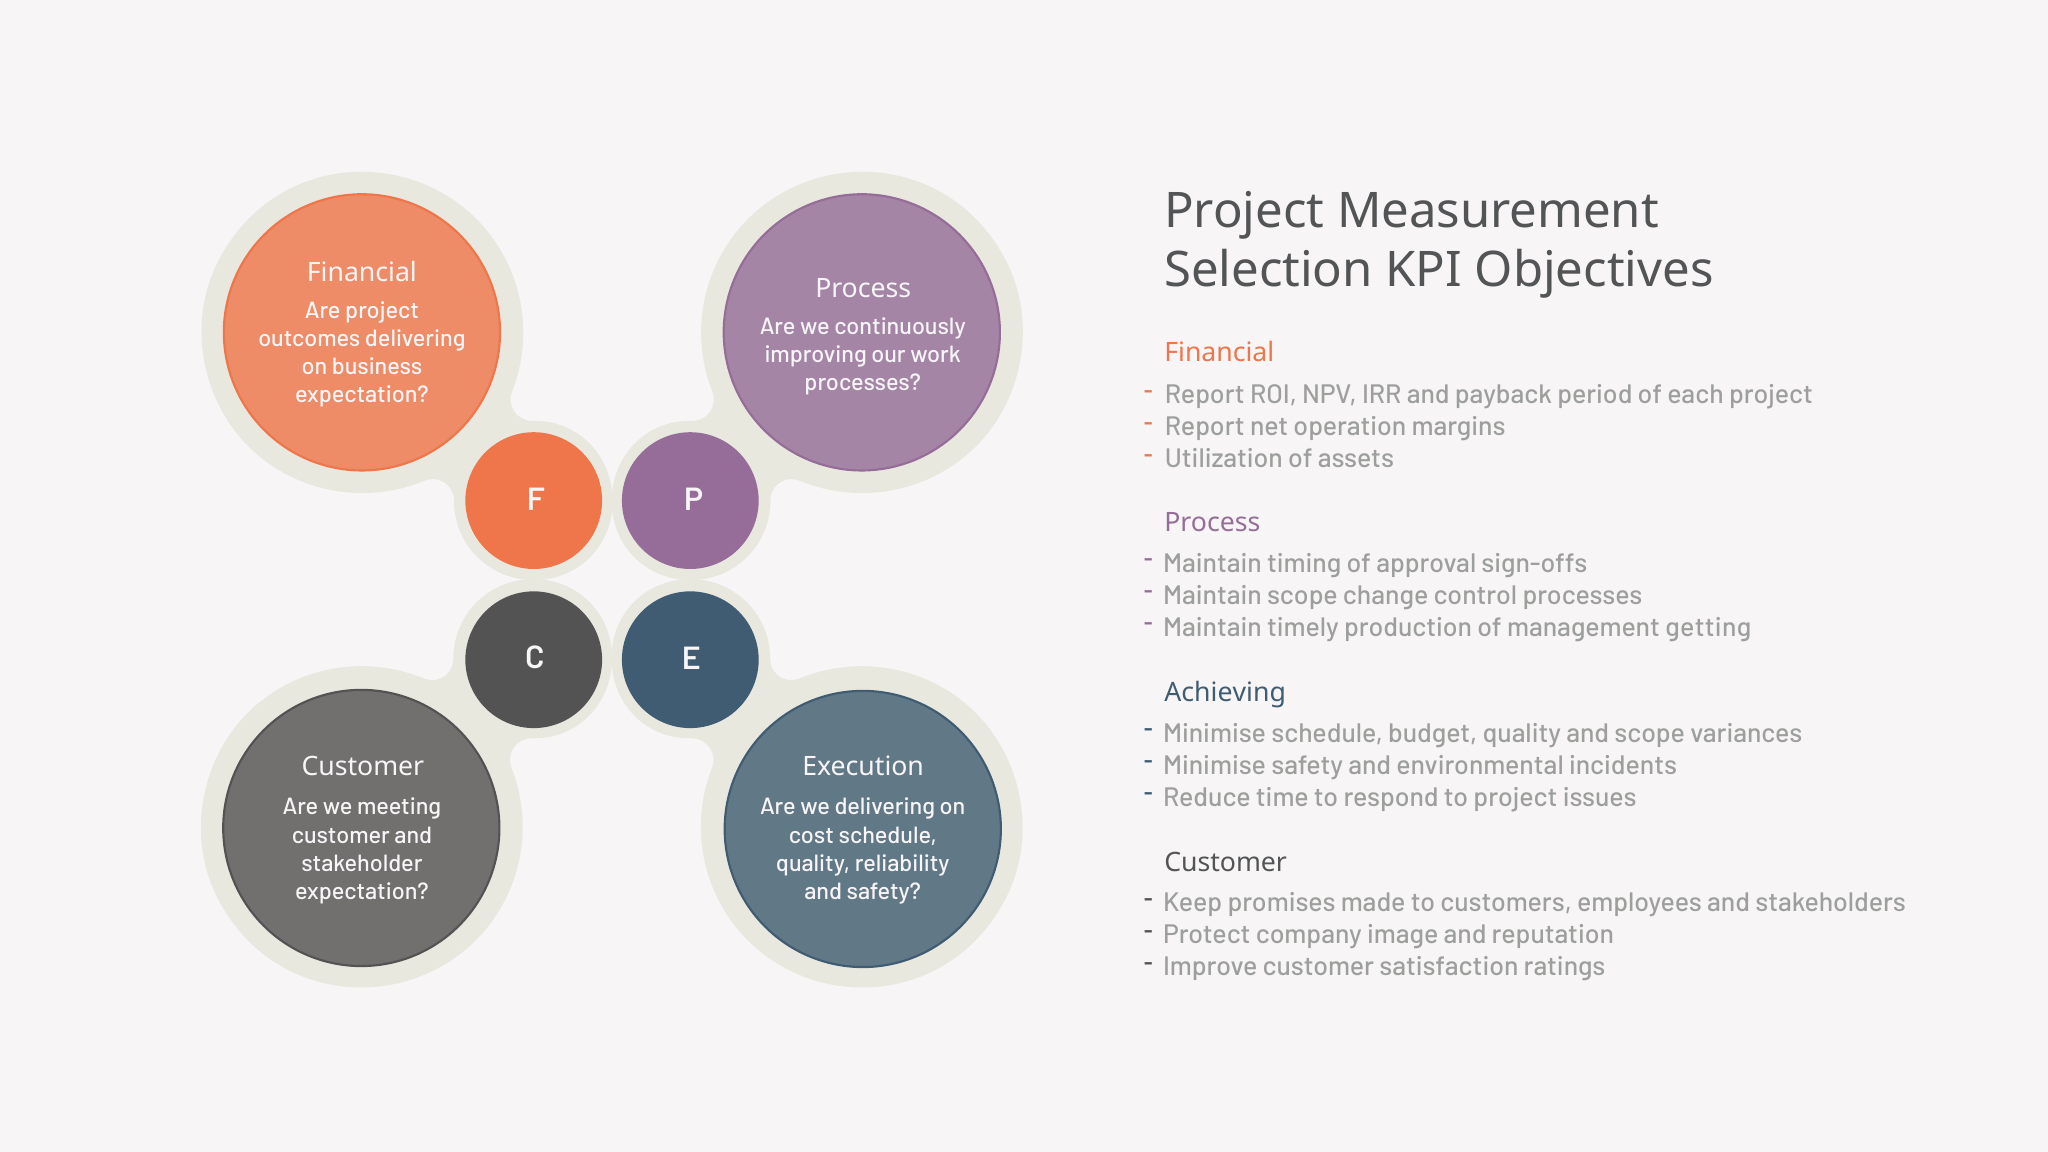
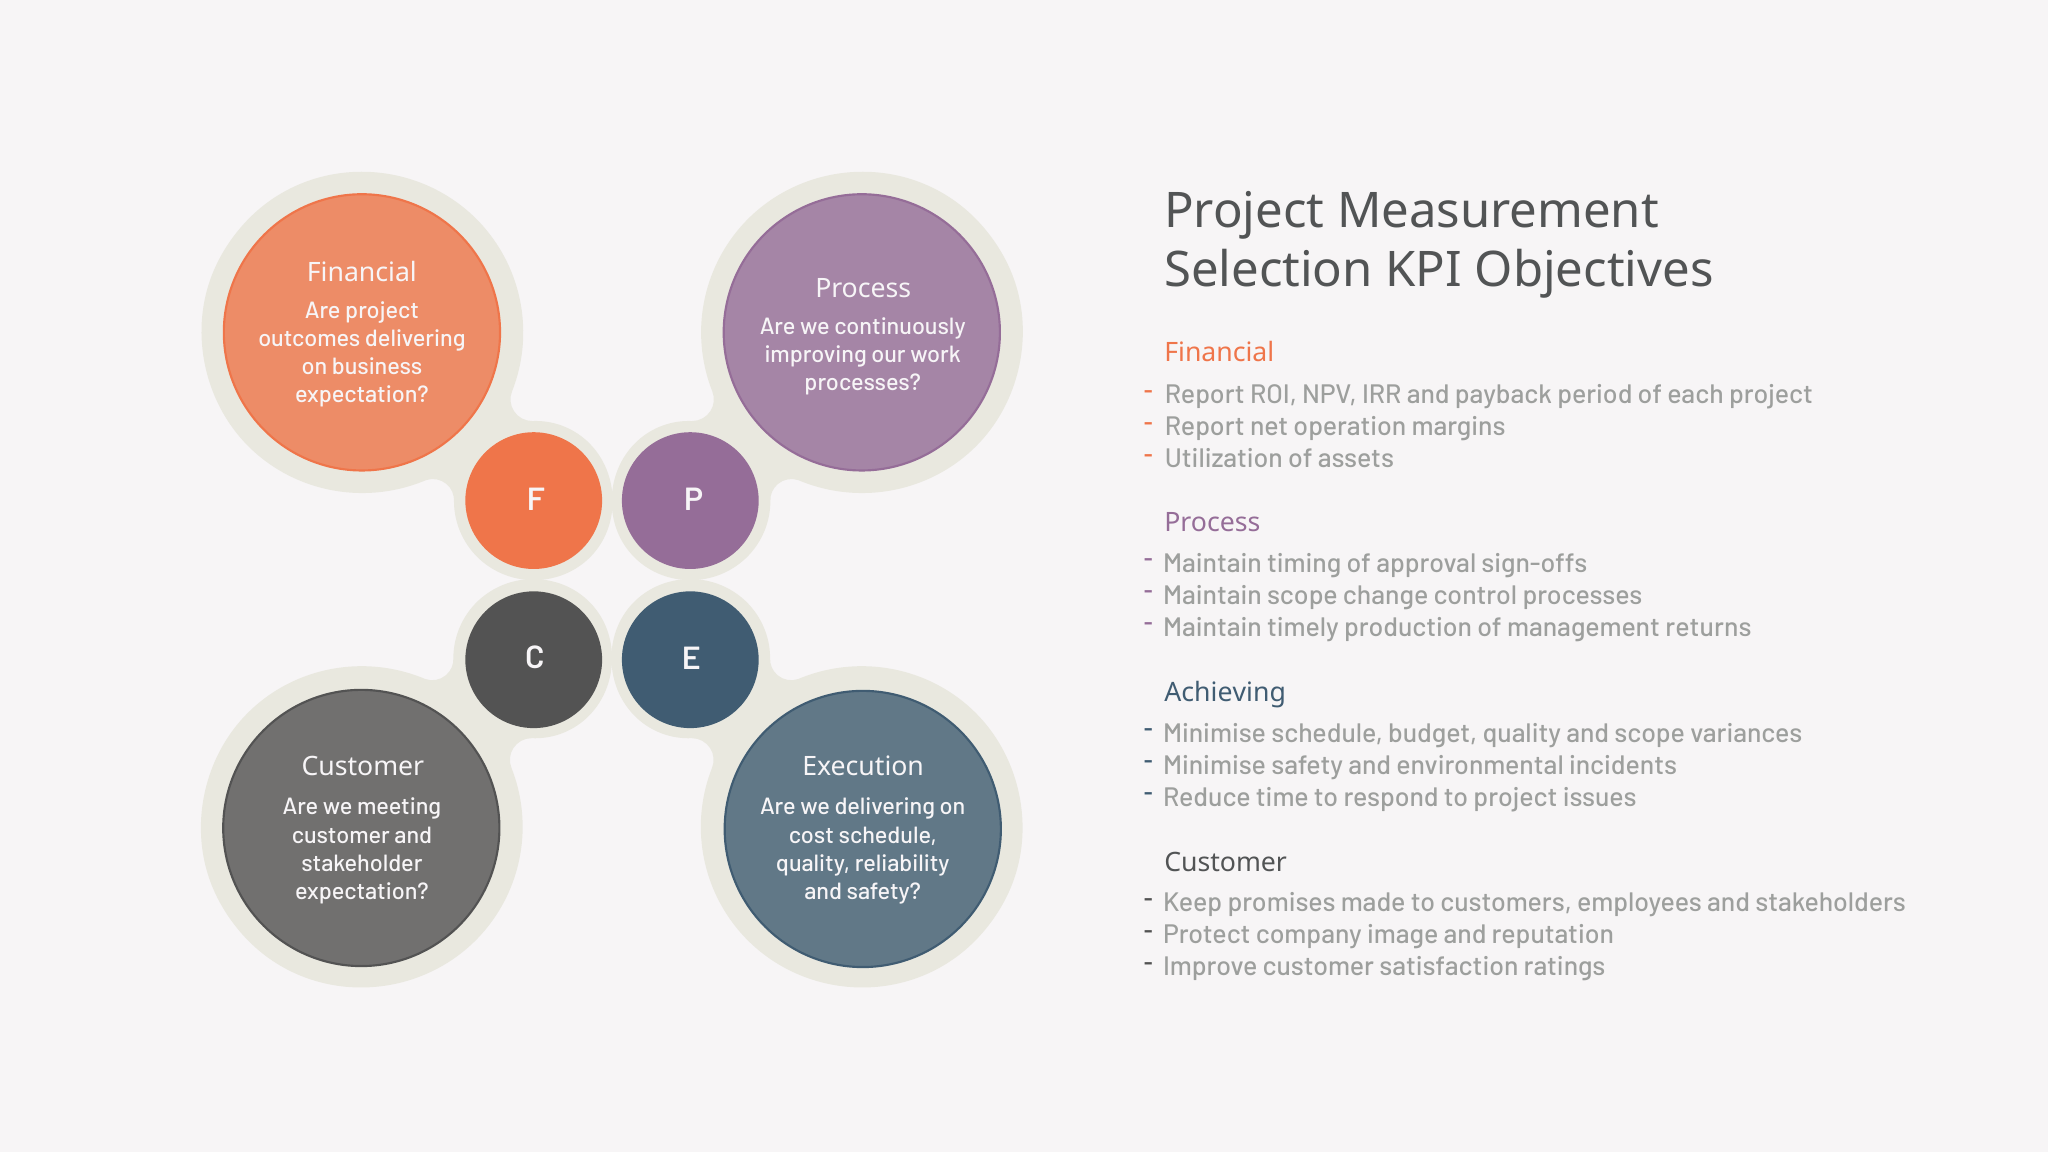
getting: getting -> returns (1708, 628)
